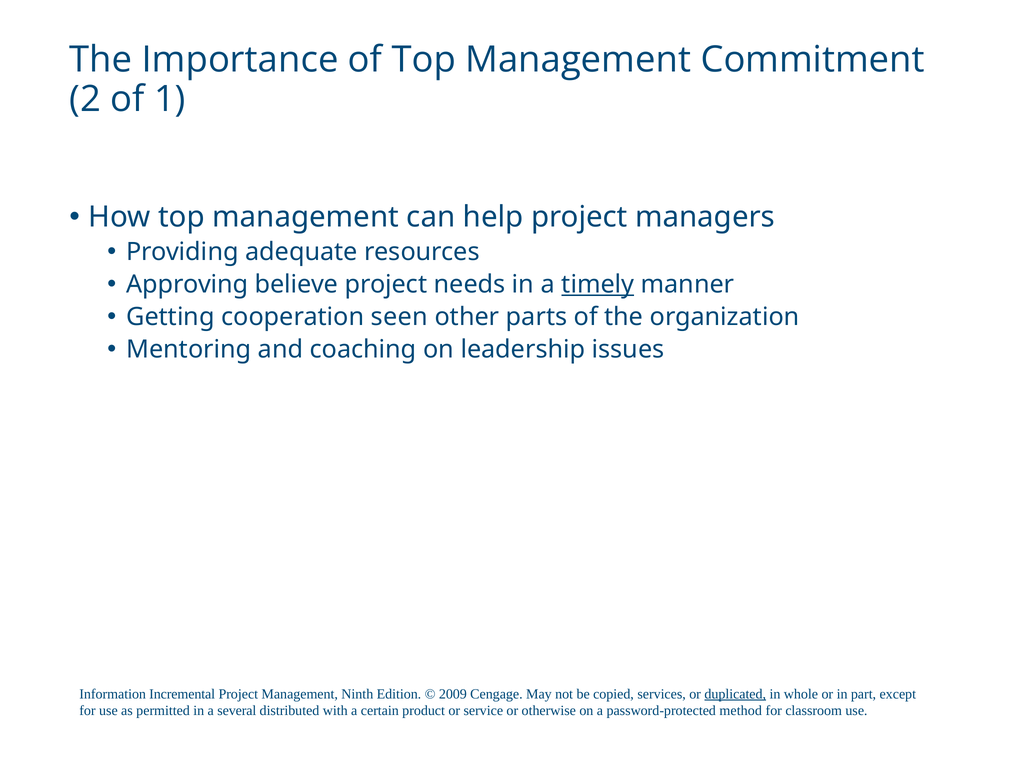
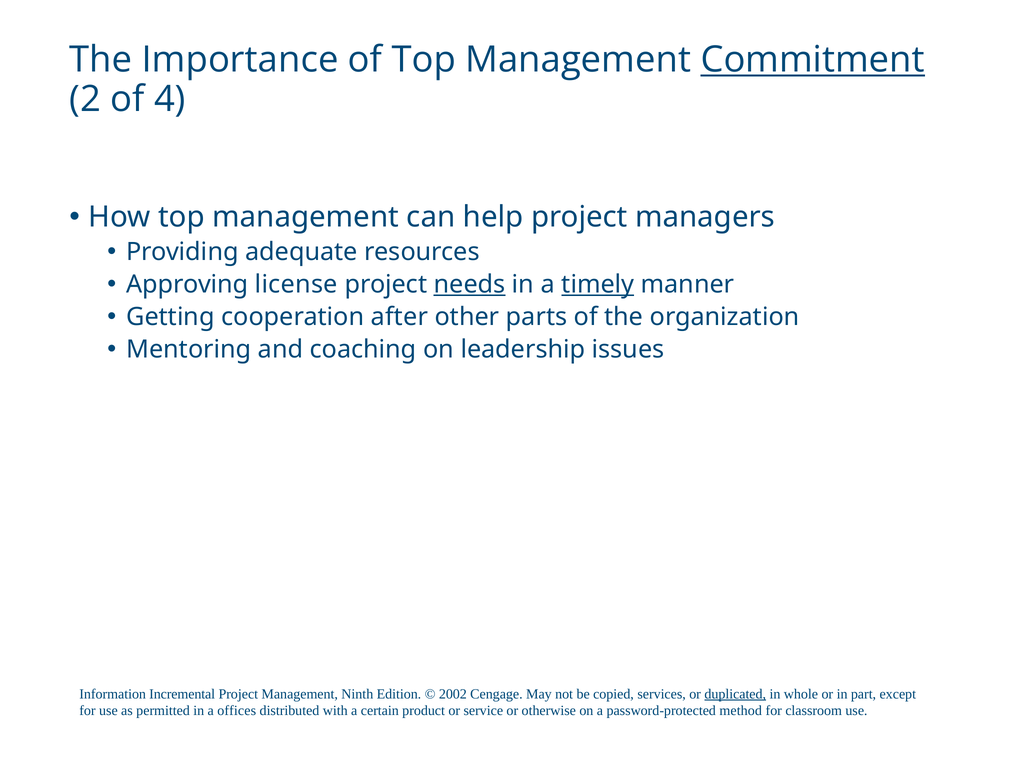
Commitment underline: none -> present (813, 60)
1: 1 -> 4 (170, 99)
believe: believe -> license (296, 285)
needs underline: none -> present (470, 285)
seen: seen -> after (399, 317)
2009: 2009 -> 2002 (453, 694)
several: several -> offices (237, 711)
